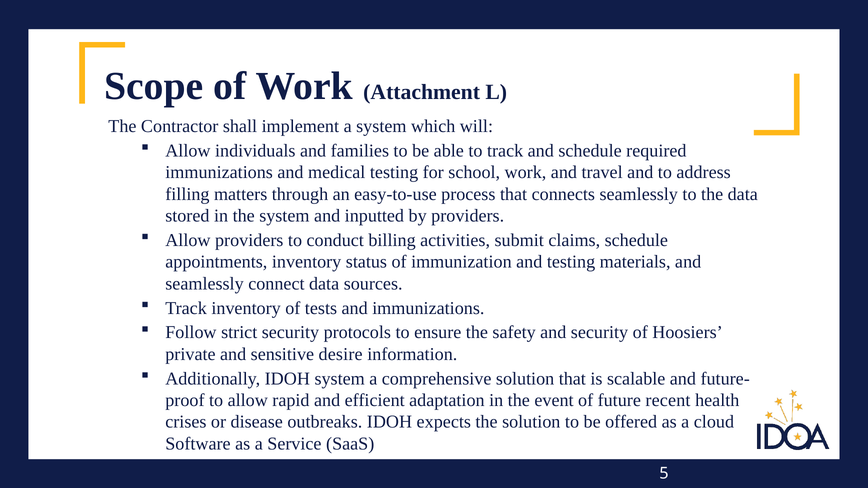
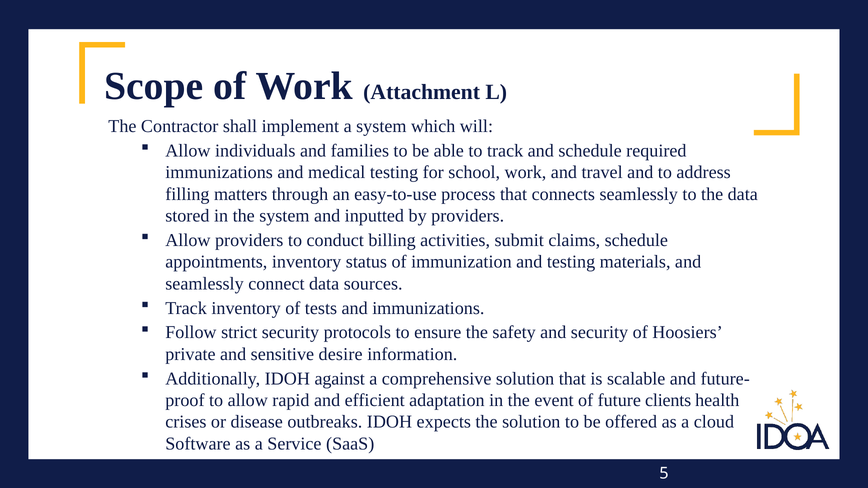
IDOH system: system -> against (340, 379)
recent: recent -> clients (668, 401)
